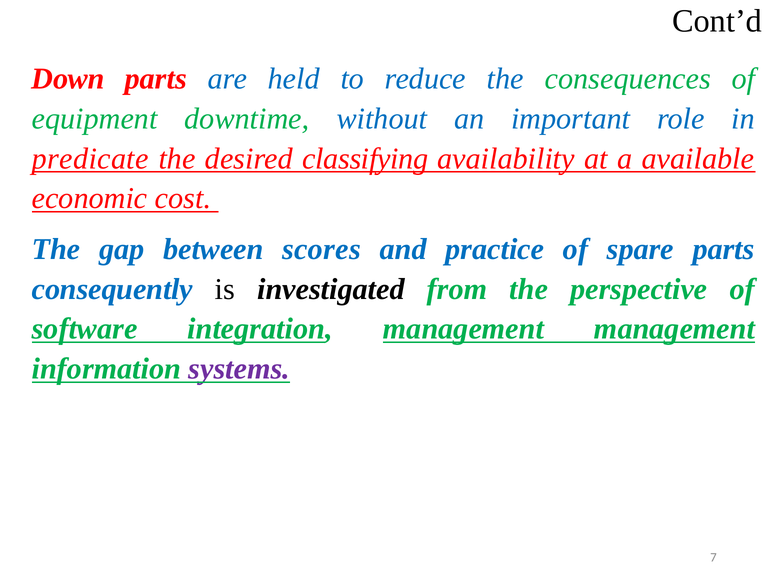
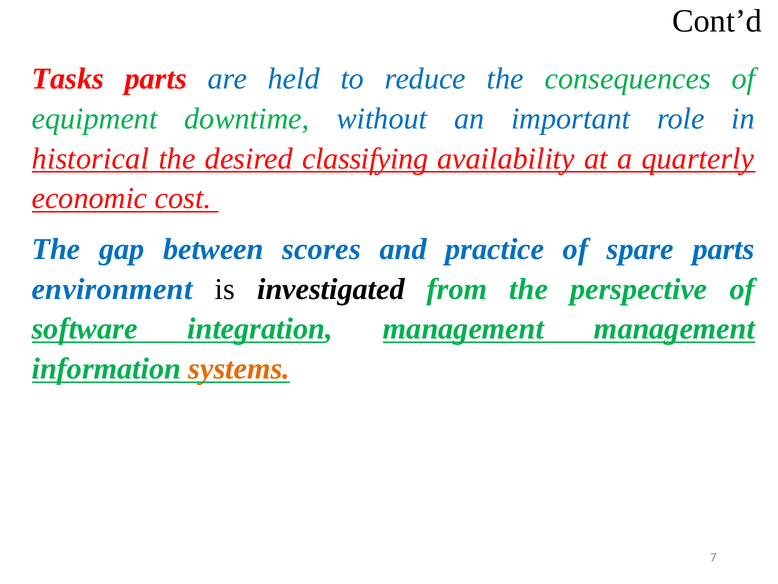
Down: Down -> Tasks (68, 79)
predicate: predicate -> historical (90, 158)
available: available -> quarterly (698, 158)
consequently: consequently -> environment (112, 289)
systems colour: purple -> orange (239, 368)
